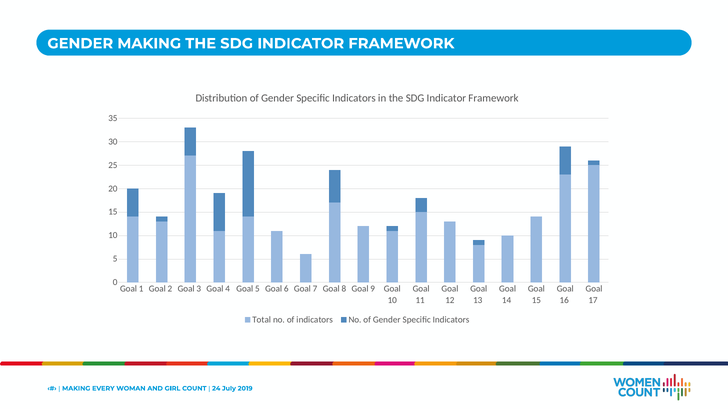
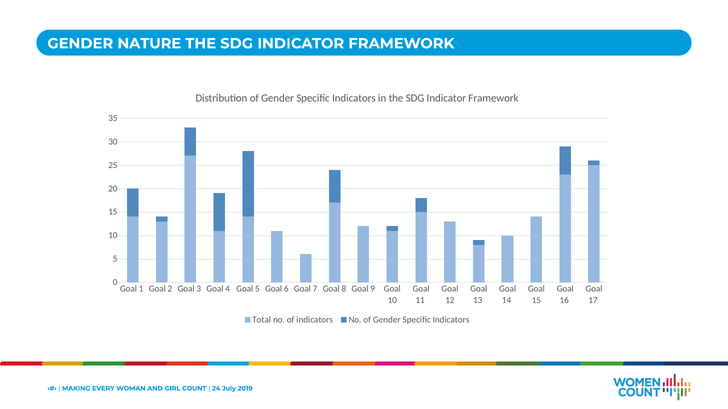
GENDER MAKING: MAKING -> NATURE (149, 44)
